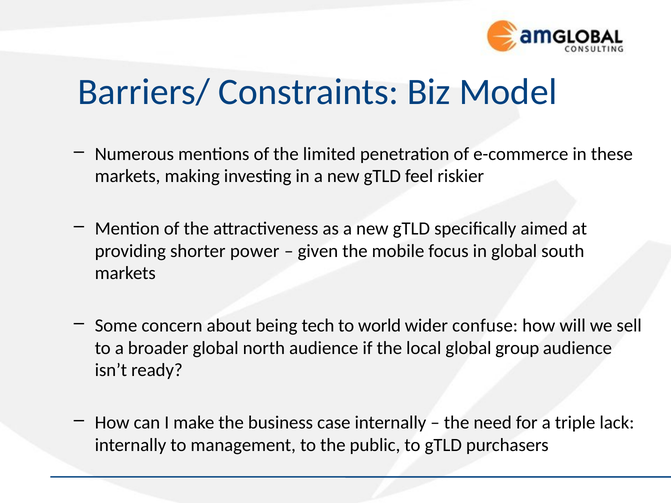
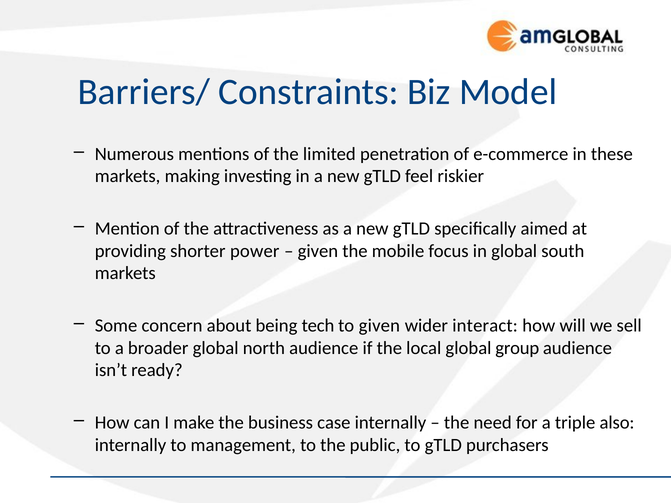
to world: world -> given (379, 326)
confuse: confuse -> interact (485, 326)
lack: lack -> also (617, 423)
